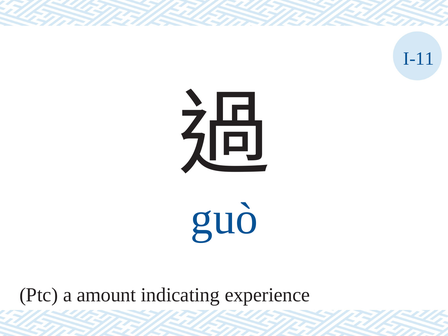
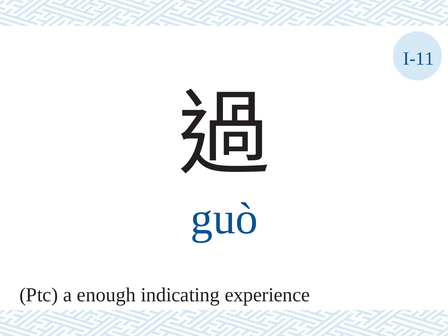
amount: amount -> enough (106, 295)
